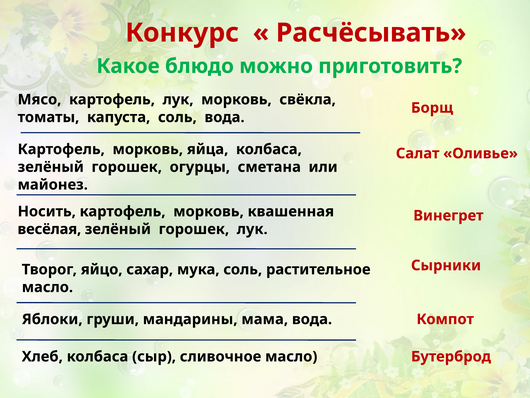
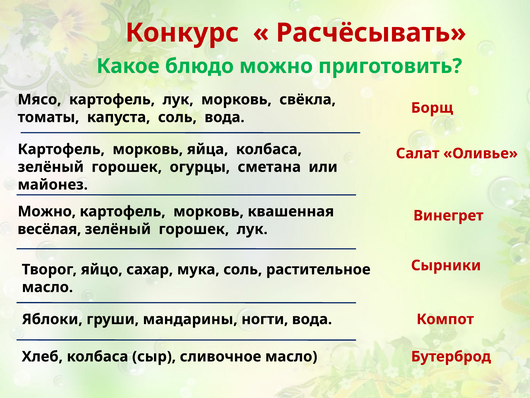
Носить: Носить -> Можно (47, 211)
мама: мама -> ногти (265, 319)
